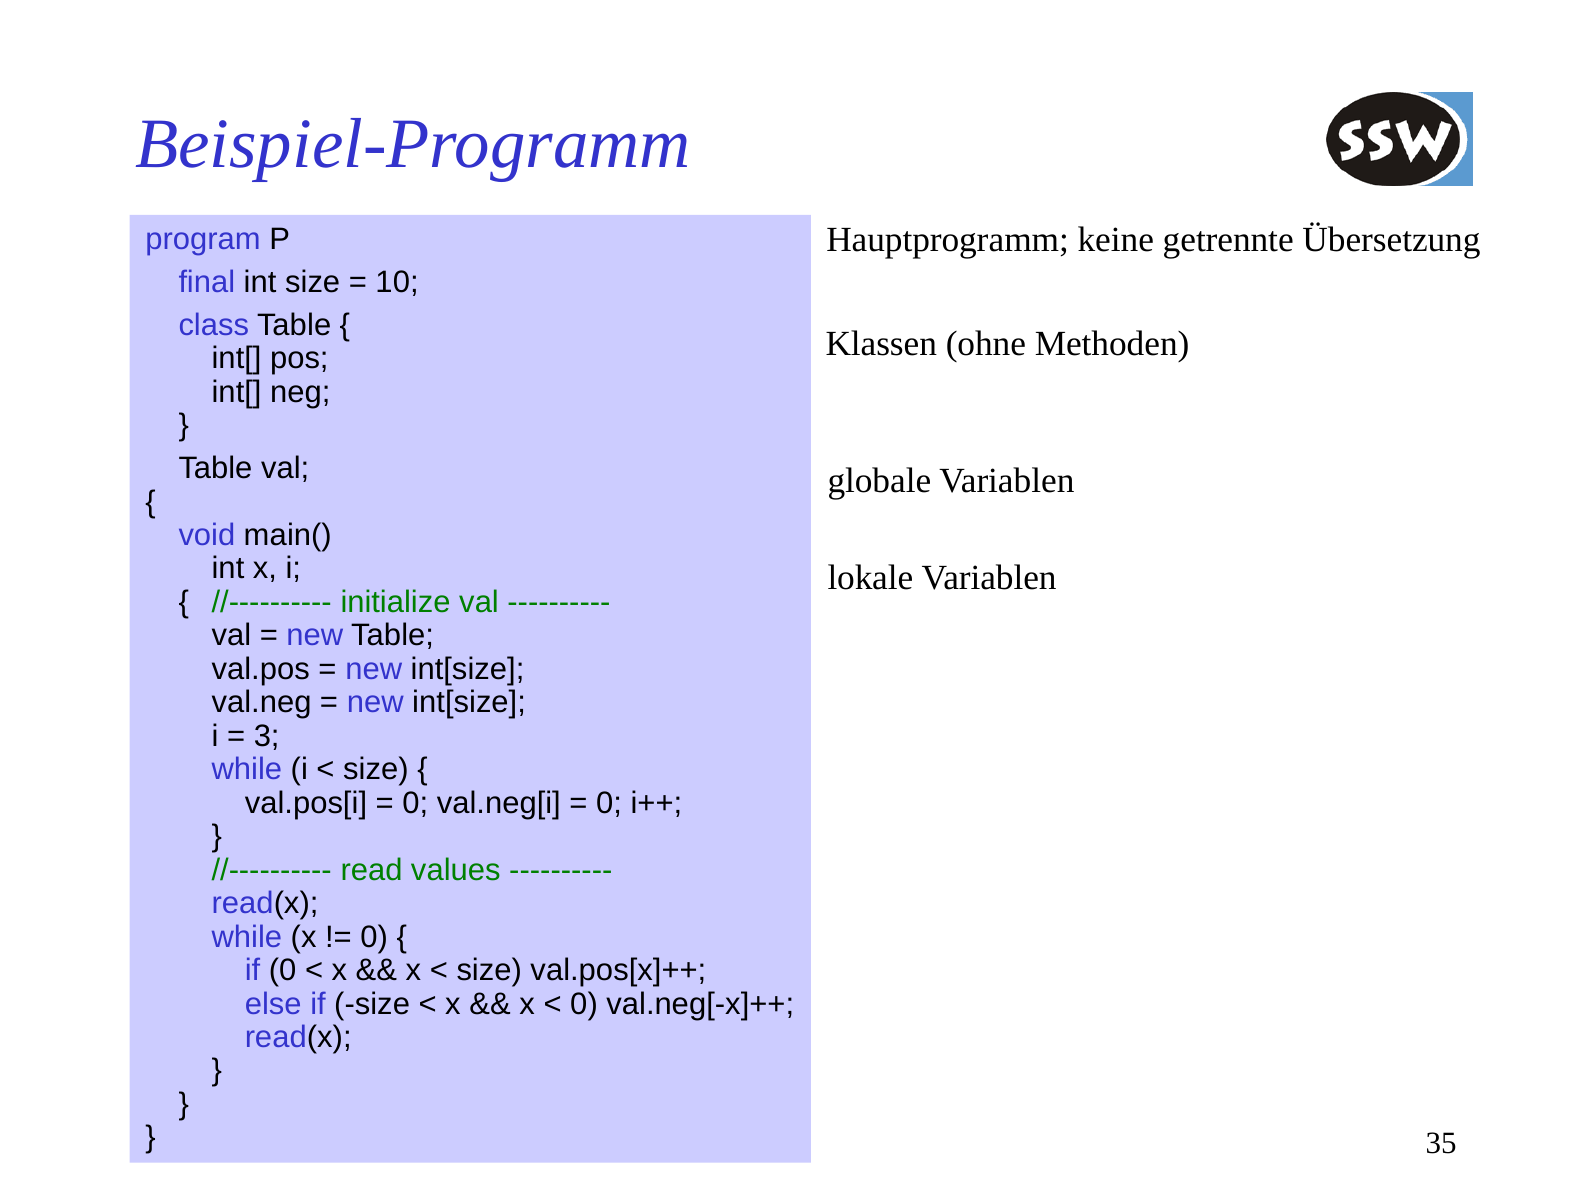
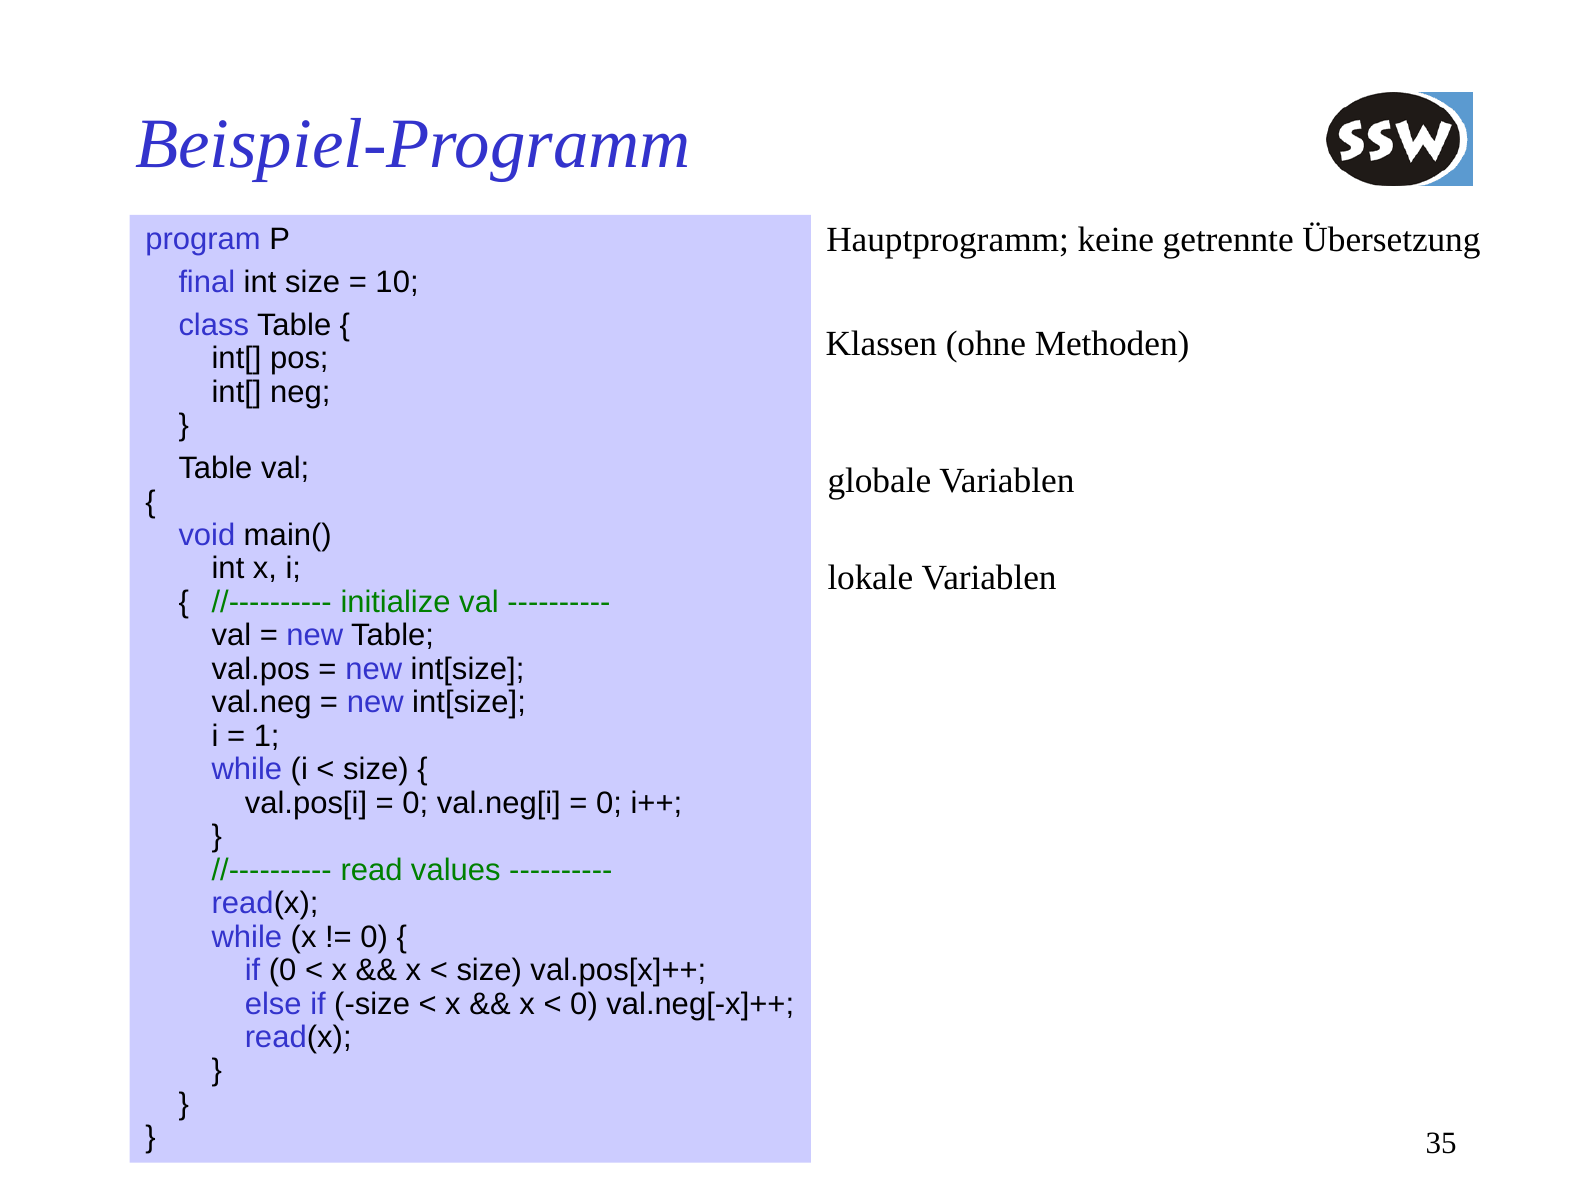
3: 3 -> 1 (267, 736)
